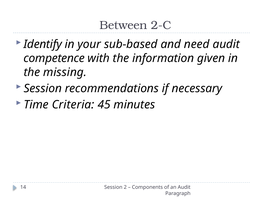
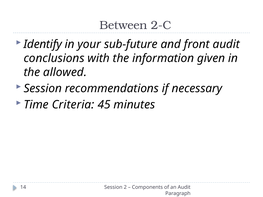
sub-based: sub-based -> sub-future (131, 44)
need: need -> front (197, 44)
competence: competence -> conclusions (54, 58)
missing: missing -> allowed (65, 72)
